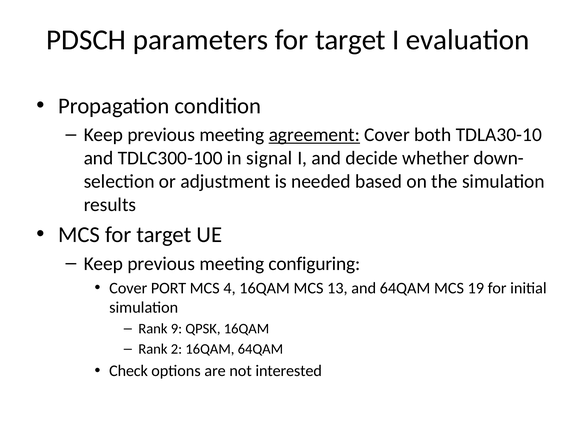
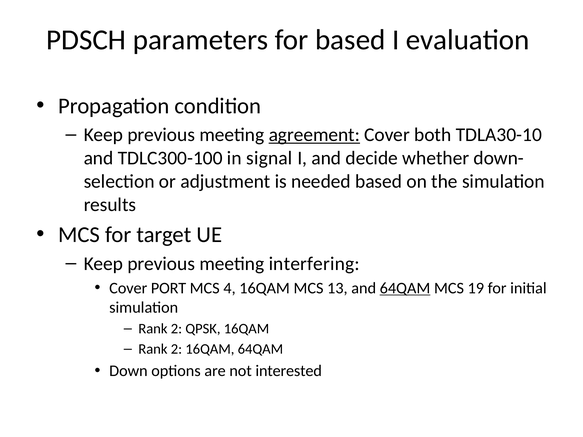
parameters for target: target -> based (350, 40)
configuring: configuring -> interfering (314, 264)
64QAM underline: none -> present (405, 288)
9: 9 -> 2 (176, 329)
Check: Check -> Down (128, 371)
